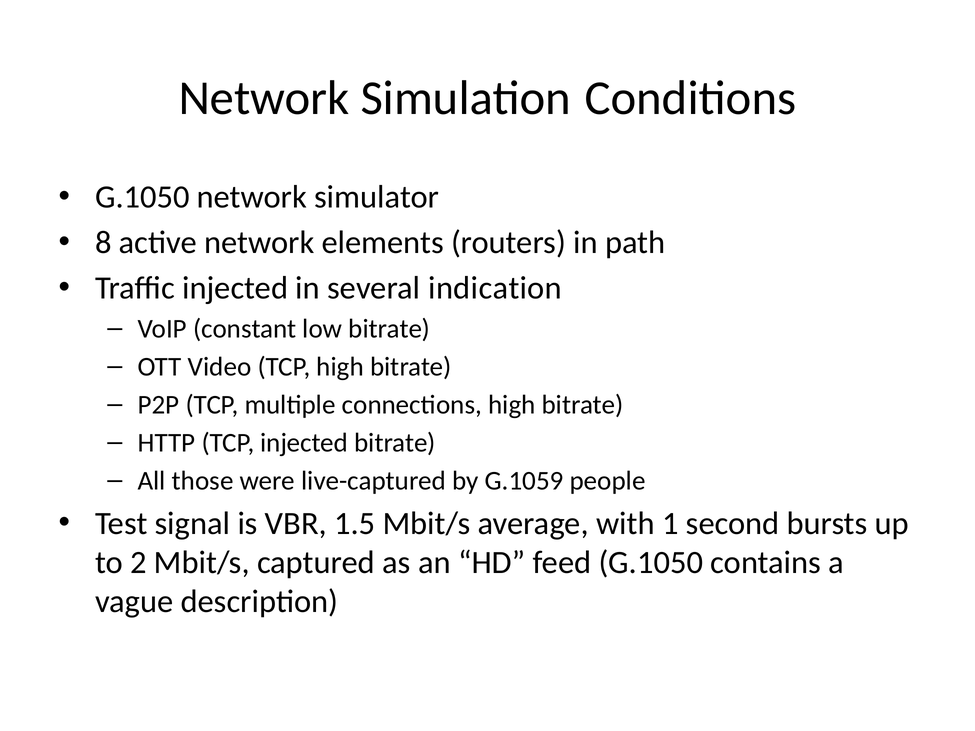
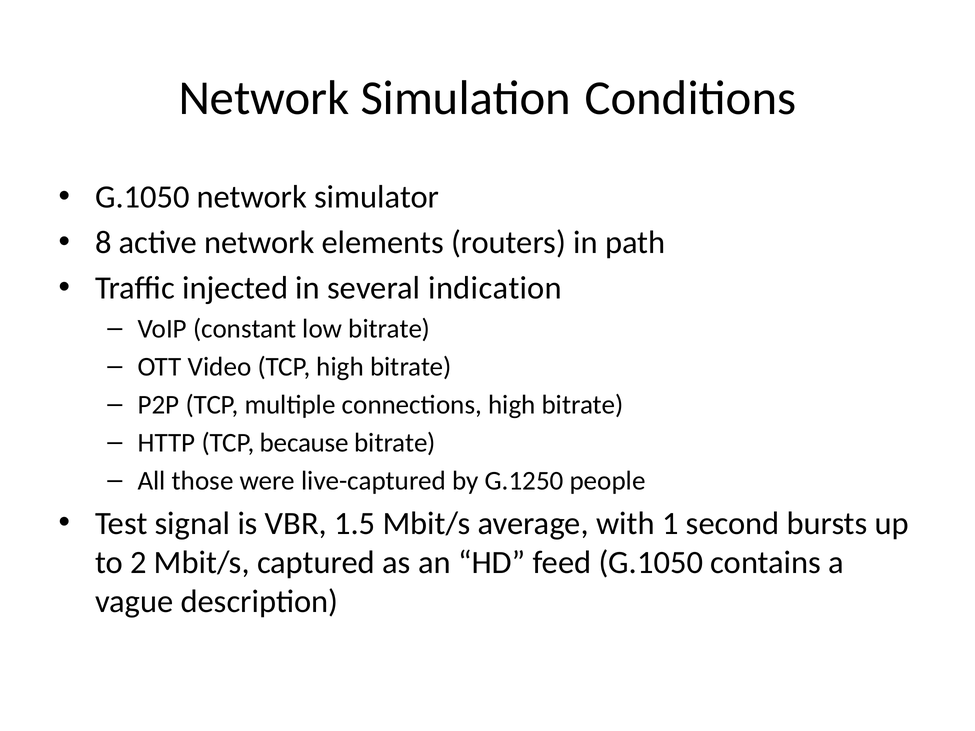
TCP injected: injected -> because (304, 443)
G.1059: G.1059 -> G.1250 (524, 481)
